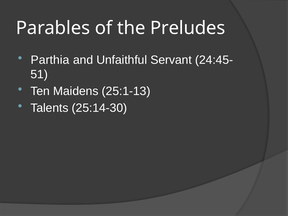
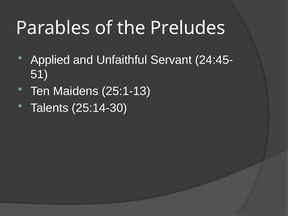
Parthia: Parthia -> Applied (50, 60)
